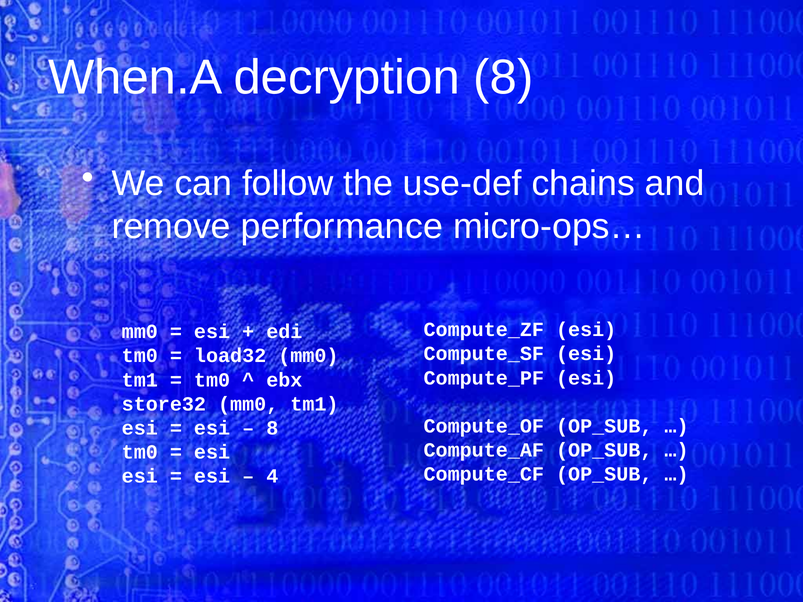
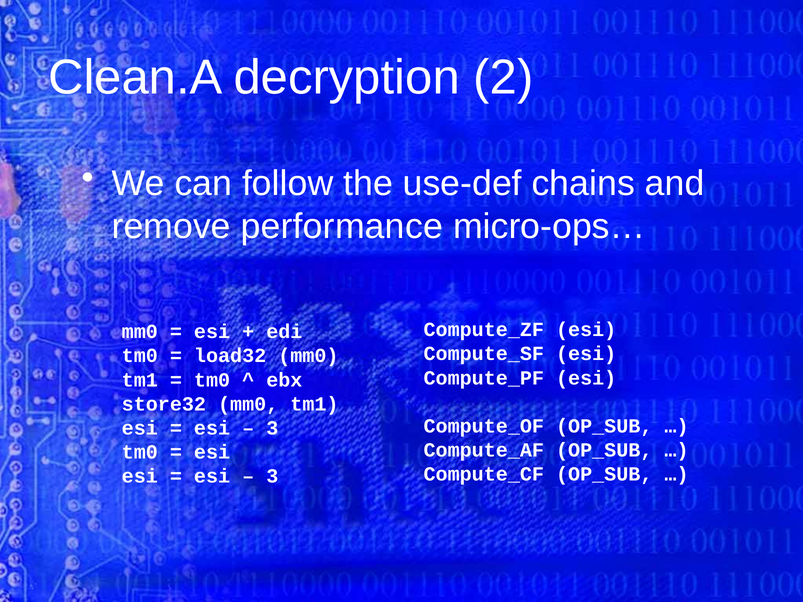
When.A: When.A -> Clean.A (135, 78)
decryption 8: 8 -> 2 (503, 78)
8: 8 -> 3 (272, 428)
4: 4 -> 3 (272, 476)
